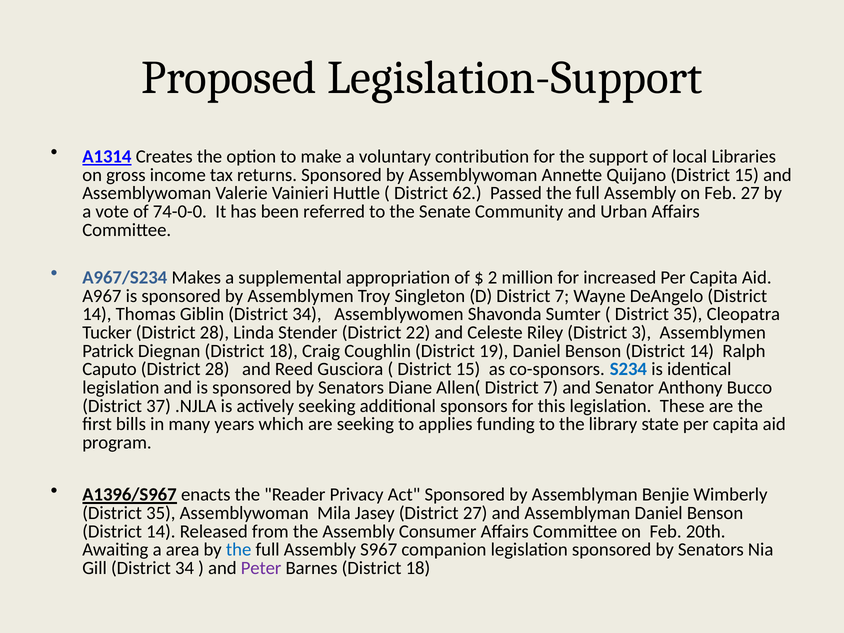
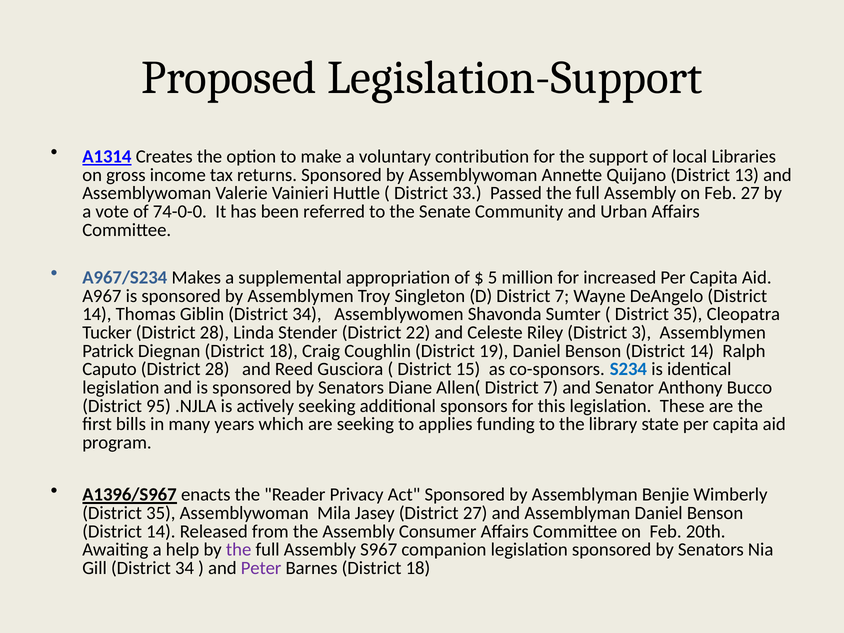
Quijano District 15: 15 -> 13 (747, 175)
62: 62 -> 33 (467, 193)
2: 2 -> 5 (492, 278)
37: 37 -> 95 (159, 406)
area: area -> help (183, 550)
the colour: blue -> purple (239, 550)
